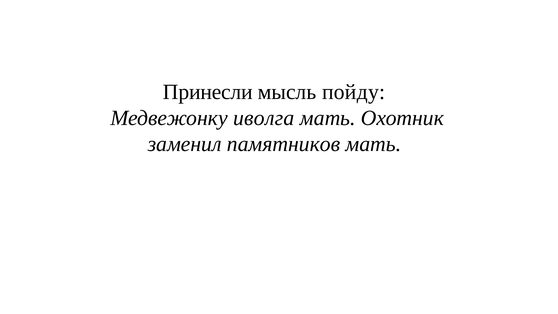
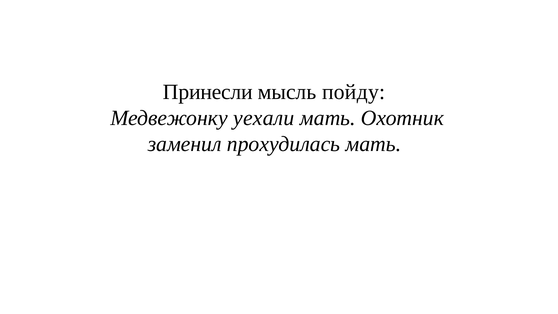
иволга: иволга -> уехали (264, 118)
памятников: памятников -> прохудилась (284, 144)
